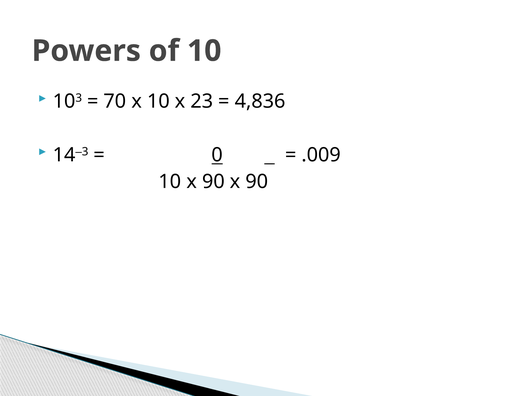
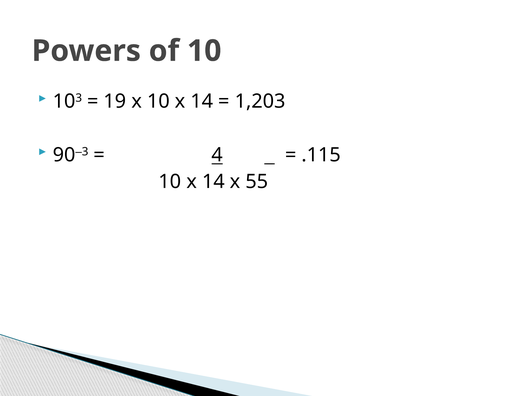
70: 70 -> 19 (115, 102)
x 10 x 23: 23 -> 14 (202, 102)
4,836: 4,836 -> 1,203 (260, 102)
14: 14 -> 90 (64, 155)
0: 0 -> 4 (217, 155)
.009: .009 -> .115 (321, 155)
90: 90 -> 14 (213, 182)
90: 90 -> 55 (257, 182)
